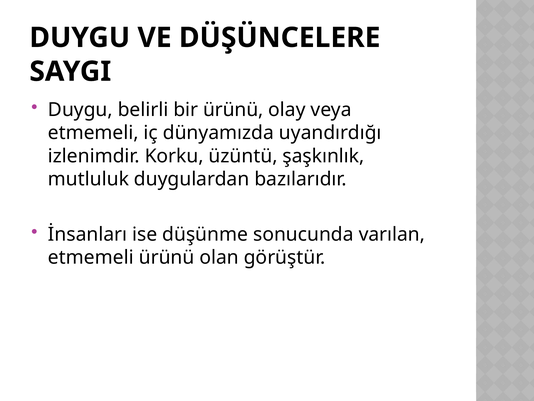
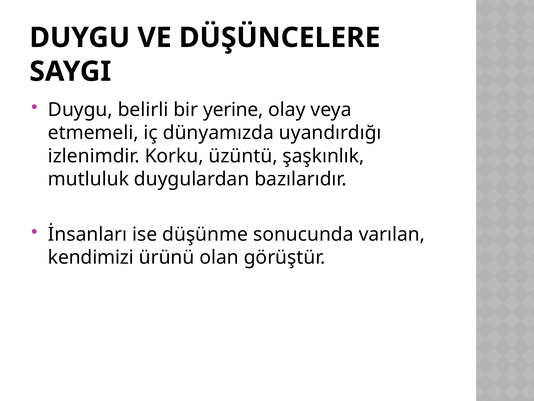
bir ürünü: ürünü -> yerine (233, 110)
etmemeli: etmemeli -> kendimizi (91, 257)
